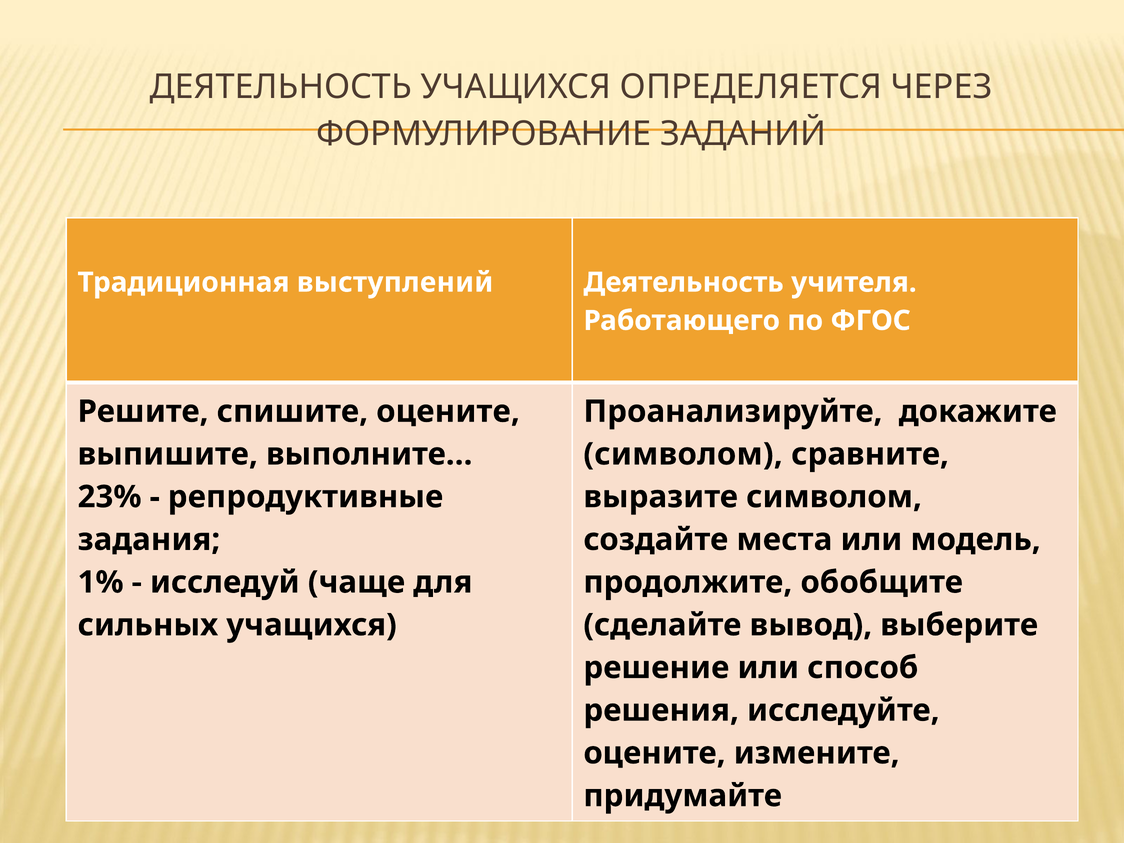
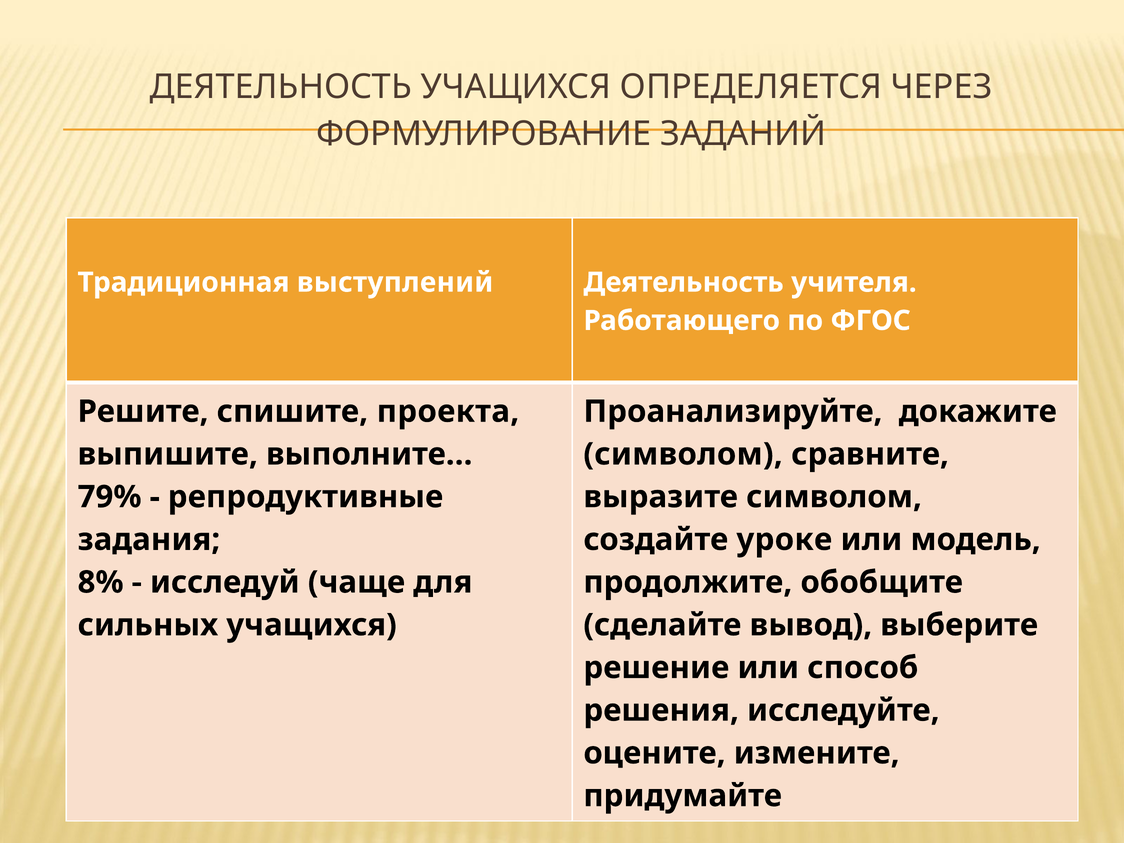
спишите оцените: оцените -> проекта (448, 411)
23%: 23% -> 79% (110, 497)
места: места -> уроке (784, 540)
1%: 1% -> 8% (101, 582)
